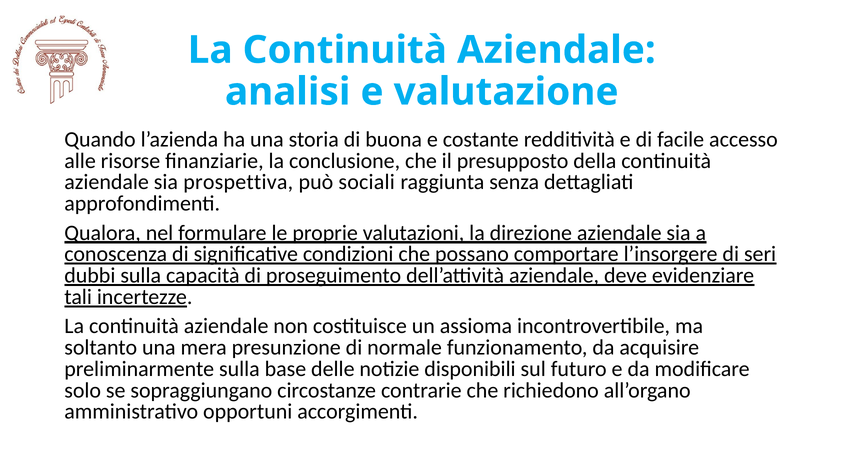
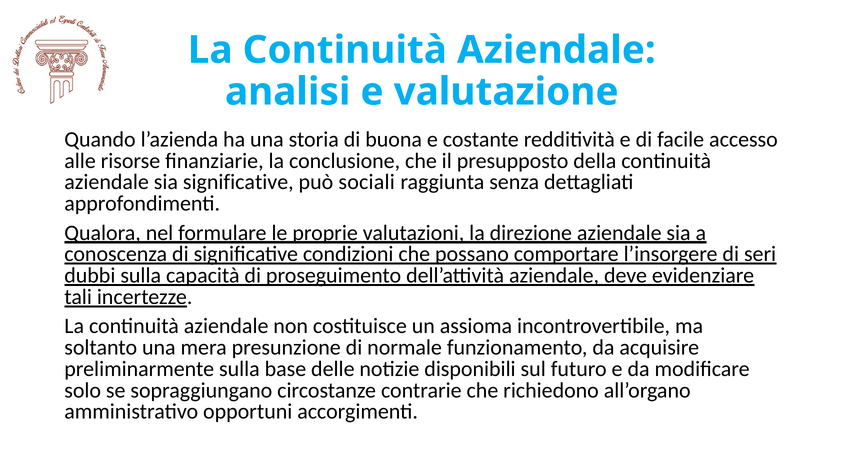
sia prospettiva: prospettiva -> significative (238, 182)
